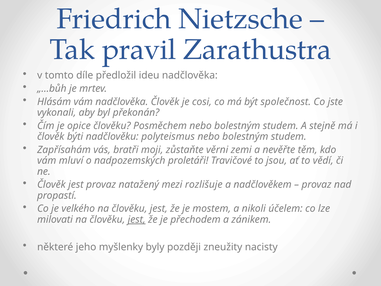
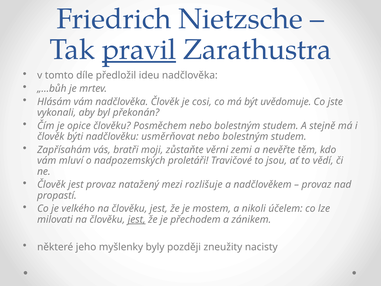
pravil underline: none -> present (139, 50)
společnost: společnost -> uvědomuje (286, 102)
polyteismus: polyteismus -> usměrňovat (168, 136)
